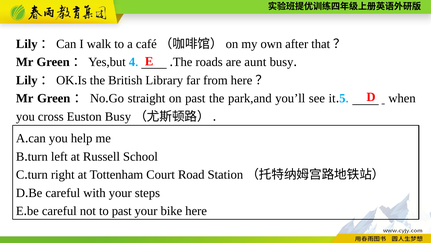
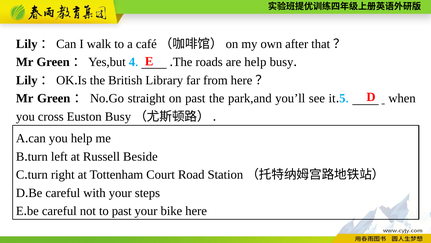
are aunt: aunt -> help (255, 62)
School: School -> Beside (140, 156)
